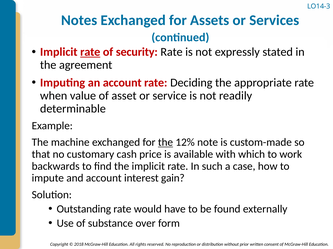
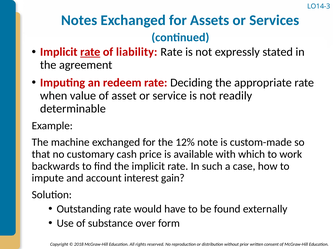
security: security -> liability (137, 52)
an account: account -> redeem (122, 83)
the underline: present -> none (165, 143)
